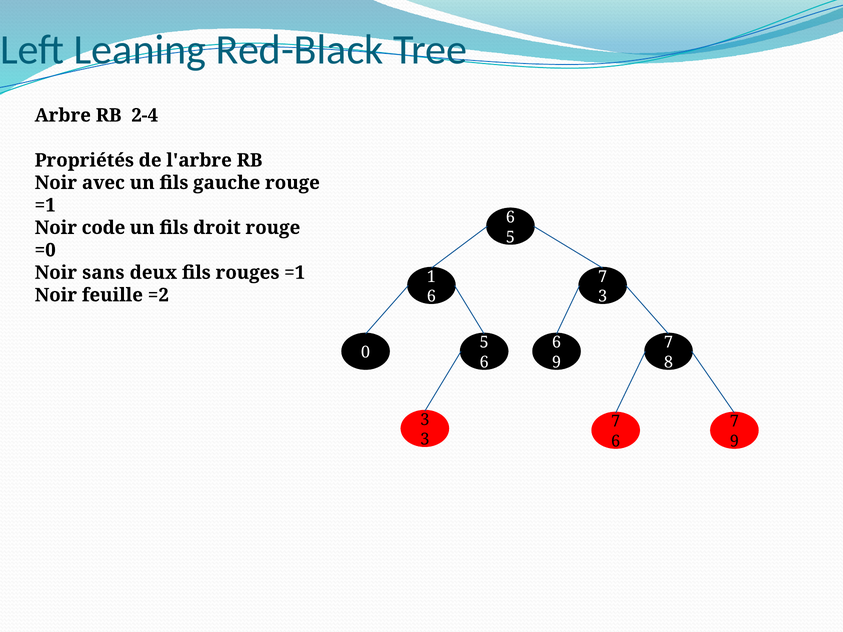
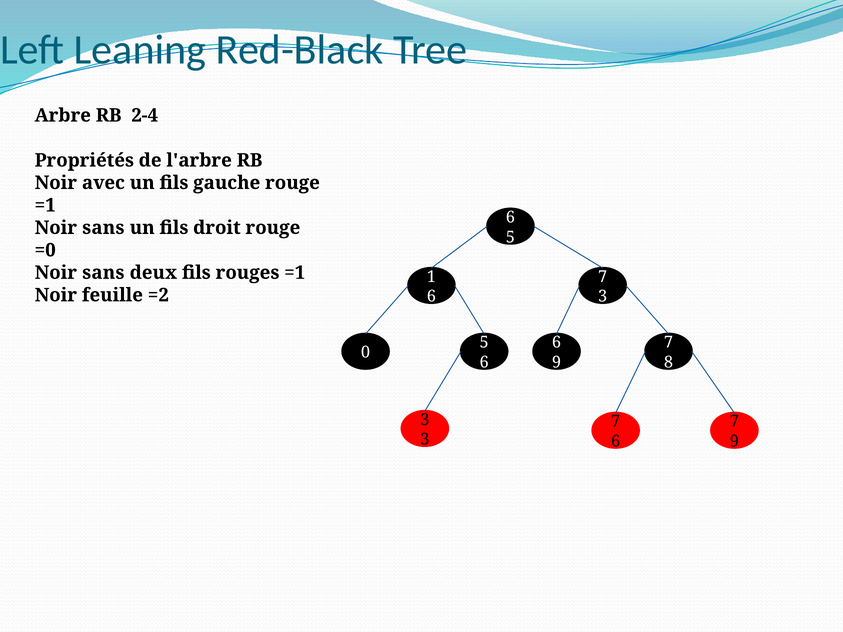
code: code -> sans (103, 228)
